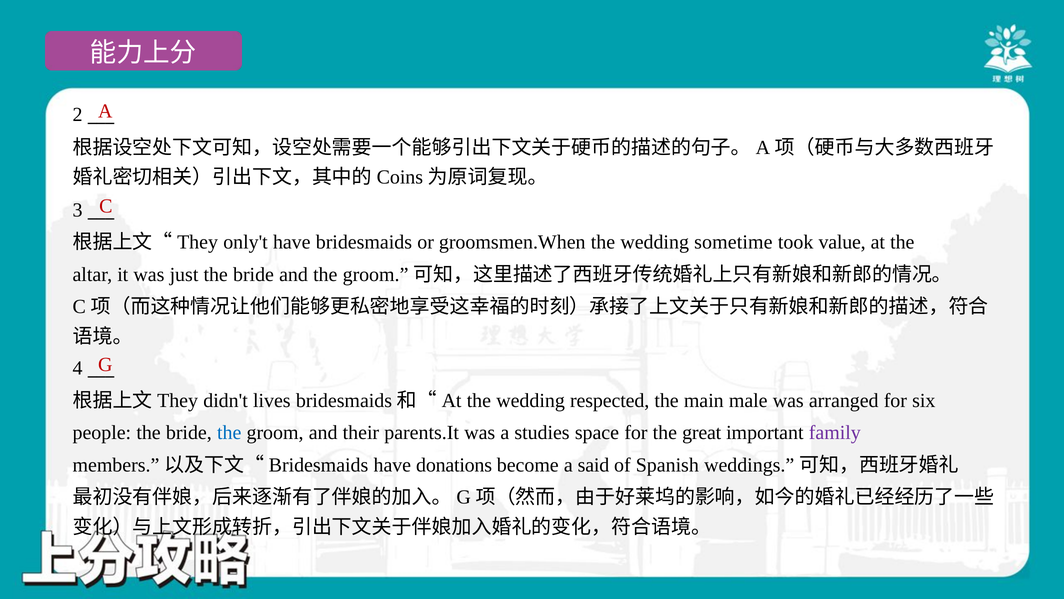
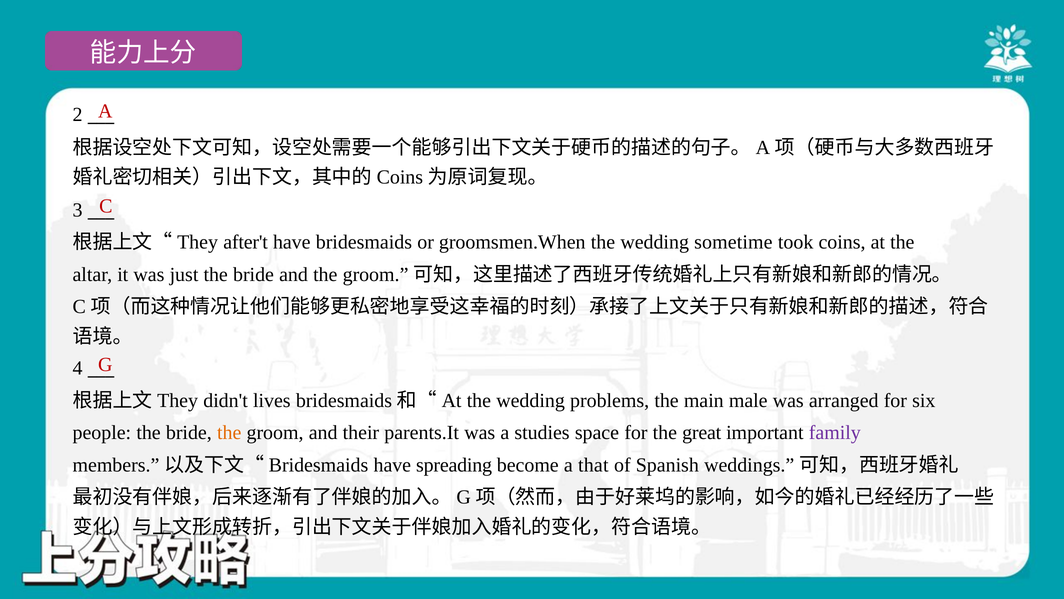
only't: only't -> after't (246, 242)
value: value -> coins (842, 242)
respected: respected -> problems (610, 400)
the colour: blue -> orange (229, 432)
donations: donations -> spreading (454, 465)
said: said -> that (593, 465)
